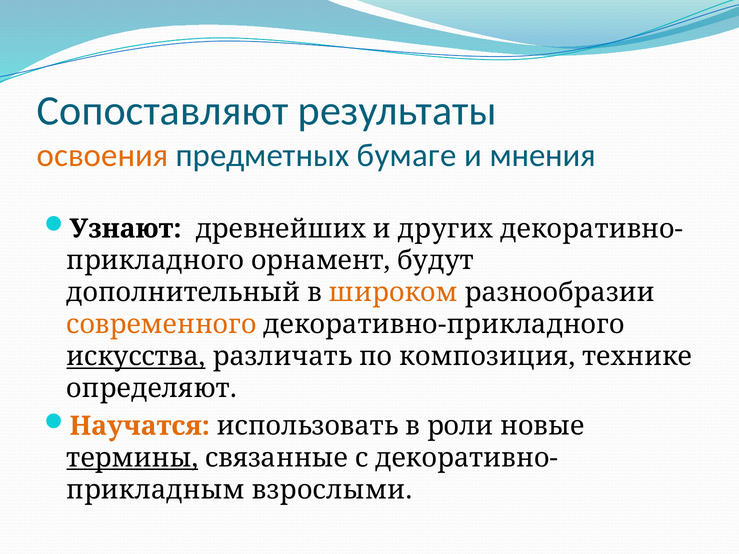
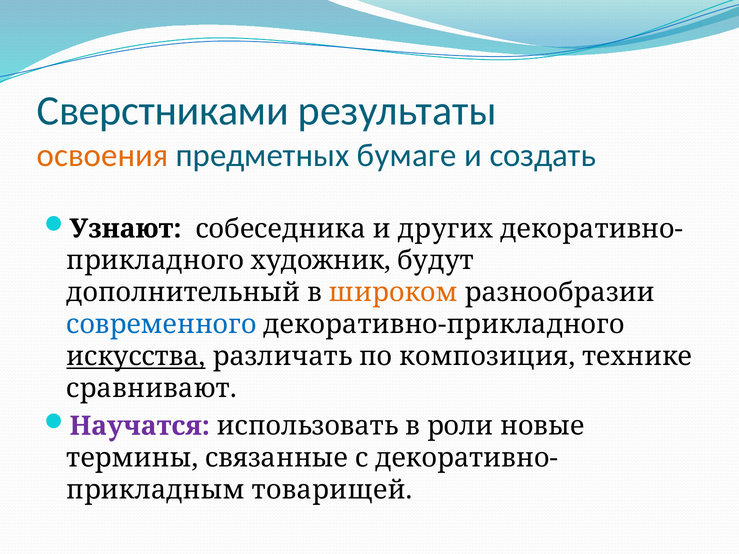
Сопоставляют: Сопоставляют -> Сверстниками (163, 111)
мнения: мнения -> создать (543, 155)
древнейших: древнейших -> собеседника (281, 229)
орнамент: орнамент -> художник (321, 261)
современного colour: orange -> blue (161, 325)
определяют: определяют -> сравнивают (152, 389)
Научатся colour: orange -> purple (140, 426)
термины underline: present -> none (132, 458)
взрослыми: взрослыми -> товарищей (332, 490)
